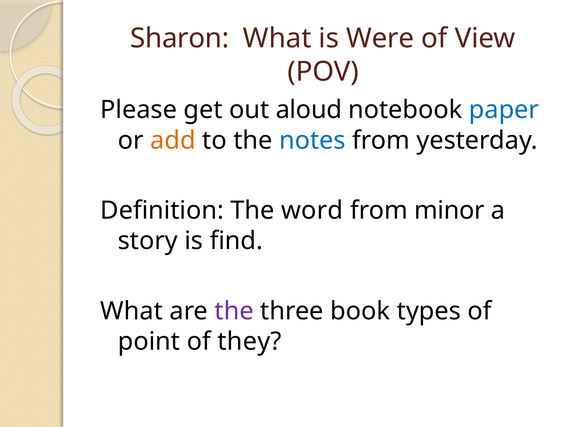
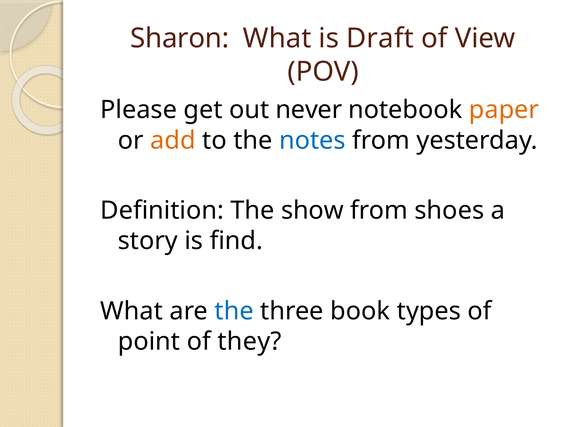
Were: Were -> Draft (380, 38)
aloud: aloud -> never (309, 110)
paper colour: blue -> orange (504, 110)
word: word -> show (312, 211)
minor: minor -> shoes (449, 211)
the colour: purple -> blue (234, 312)
